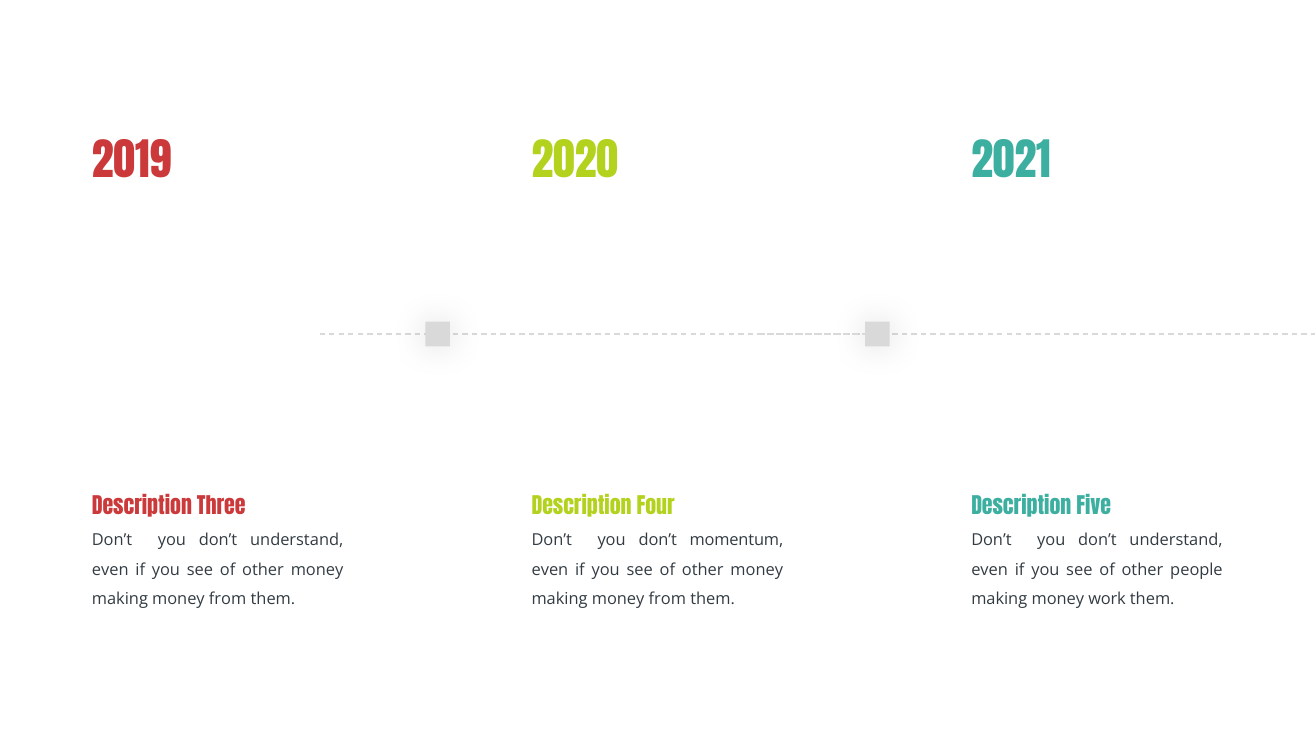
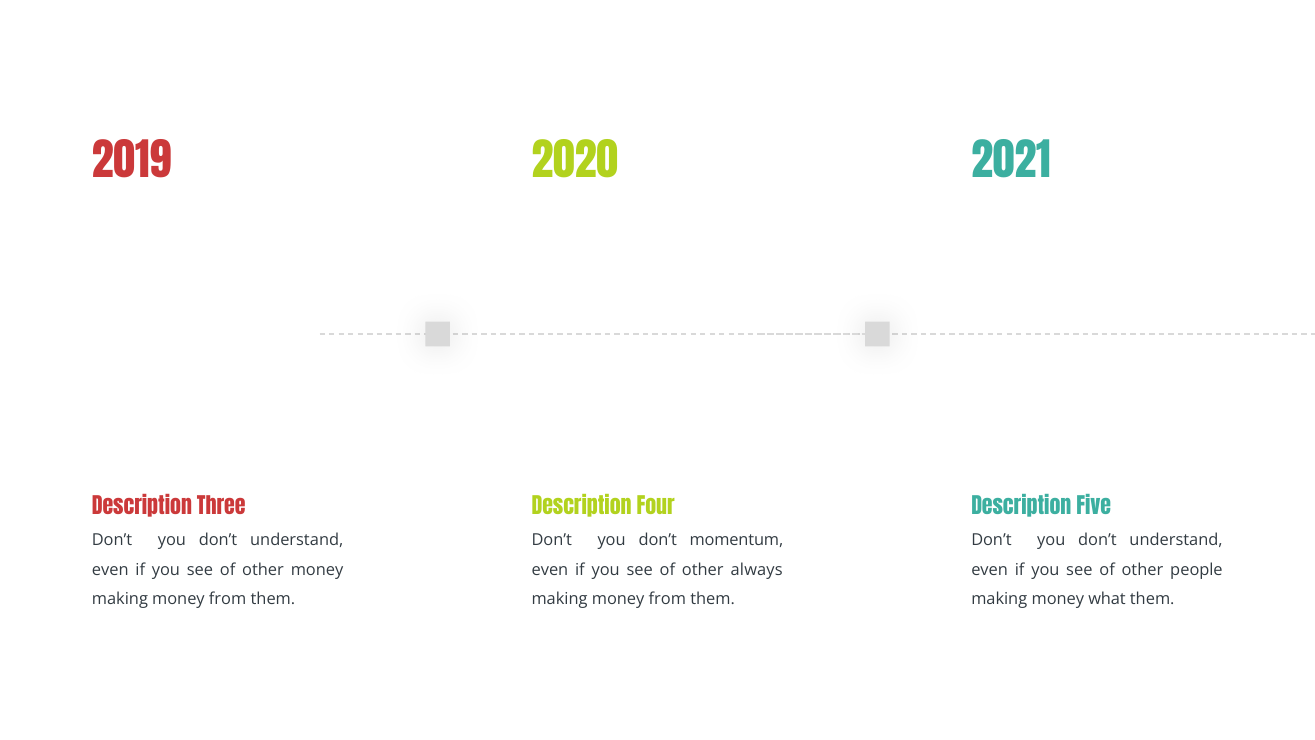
money: money -> always (757, 570)
work: work -> what (1107, 599)
